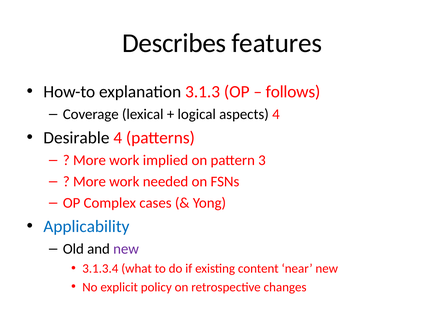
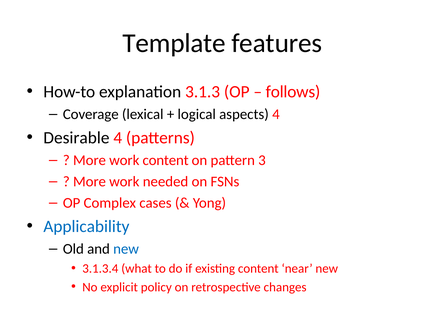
Describes: Describes -> Template (174, 43)
work implied: implied -> content (166, 160)
new colour: purple -> blue (126, 249)
